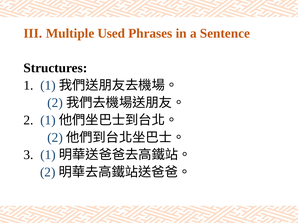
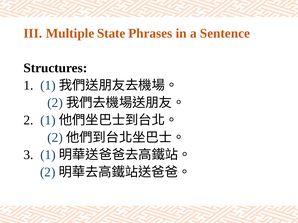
Used: Used -> State (111, 33)
